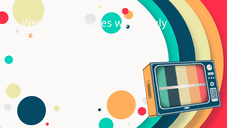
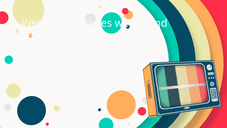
truly: truly -> send (155, 23)
